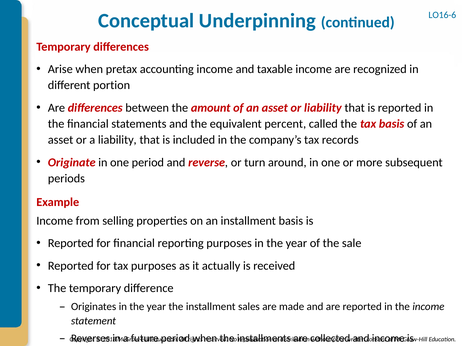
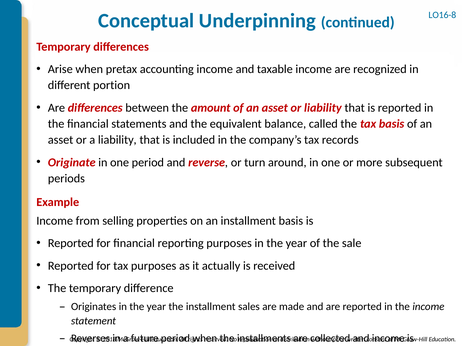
LO16-6: LO16-6 -> LO16-8 (442, 15)
percent: percent -> balance (285, 124)
